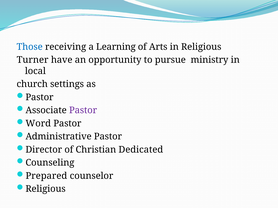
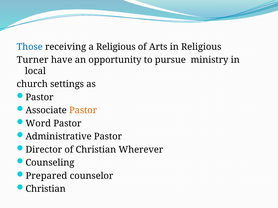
a Learning: Learning -> Religious (116, 47)
Pastor colour: purple -> orange (83, 111)
Dedicated: Dedicated -> Wherever (141, 150)
Religious: Religious -> Christian (46, 189)
